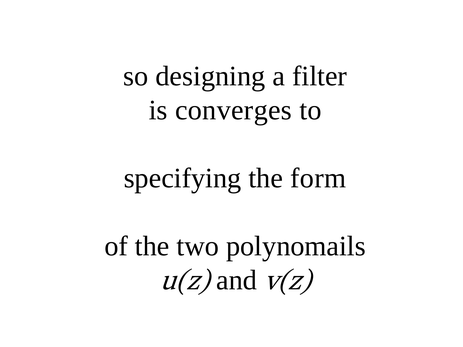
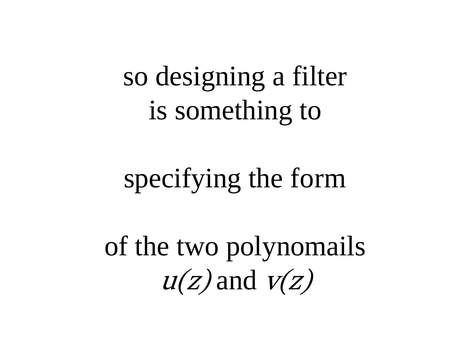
converges: converges -> something (234, 110)
